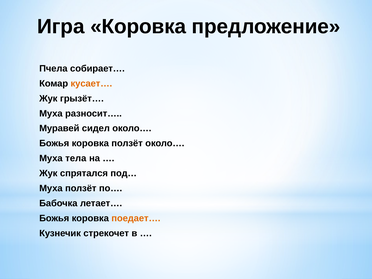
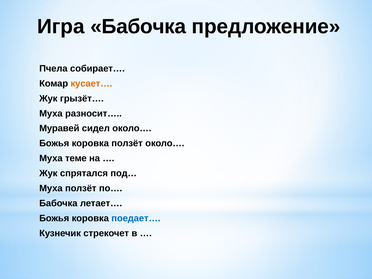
Игра Коровка: Коровка -> Бабочка (138, 26)
тела: тела -> теме (76, 158)
поедает… colour: orange -> blue (136, 218)
